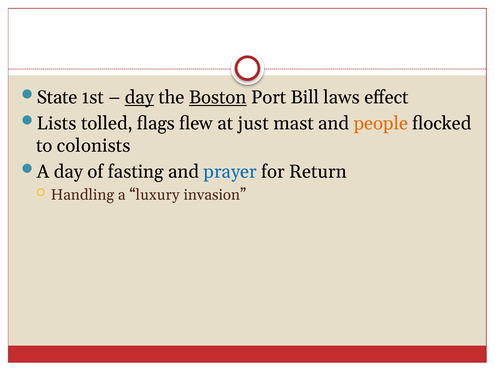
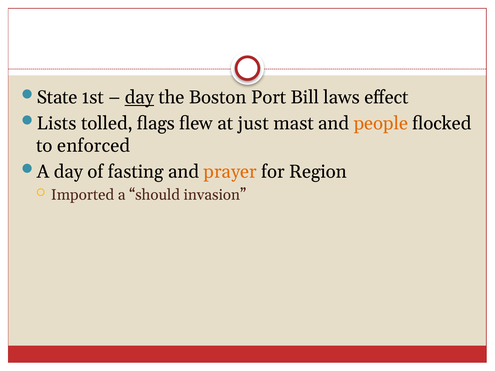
Boston underline: present -> none (218, 98)
colonists: colonists -> enforced (94, 146)
prayer colour: blue -> orange (230, 172)
Return: Return -> Region (318, 172)
Handling: Handling -> Imported (83, 195)
luxury: luxury -> should (155, 195)
